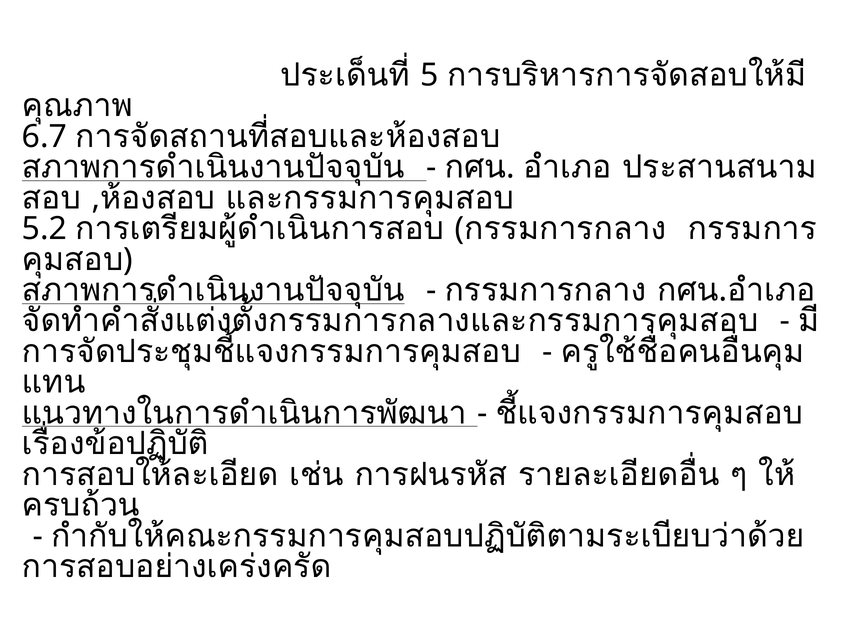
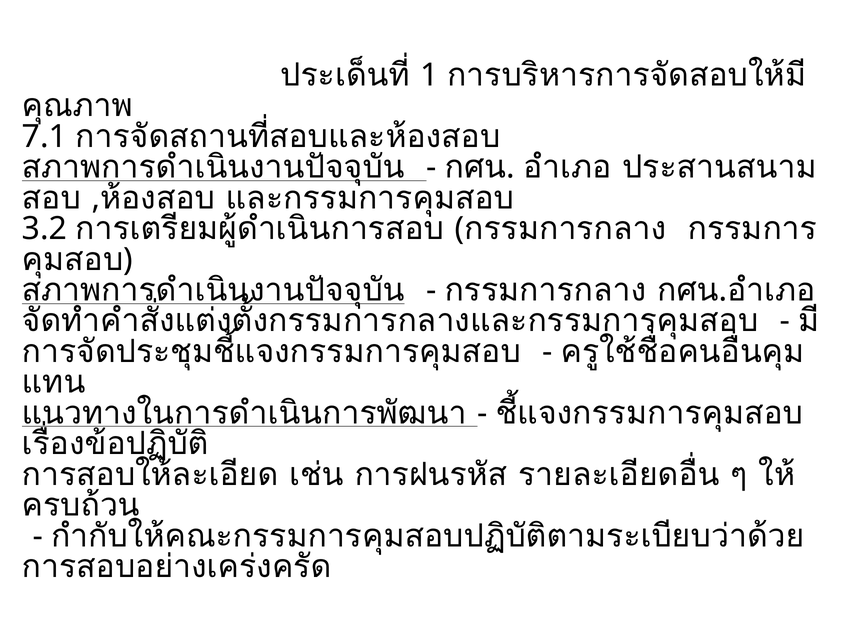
5: 5 -> 1 (430, 75)
6.7: 6.7 -> 7.1 (44, 136)
5.2: 5.2 -> 3.2 (44, 229)
